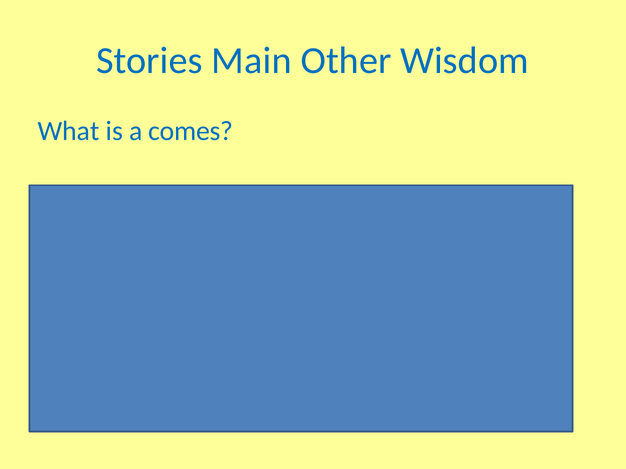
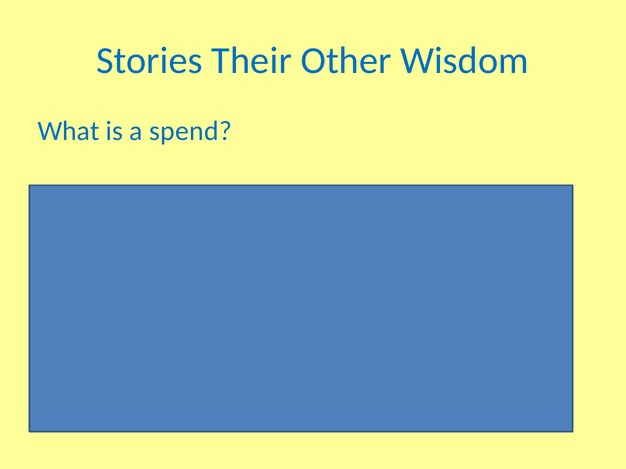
Main: Main -> Their (252, 61)
comes: comes -> spend (190, 131)
